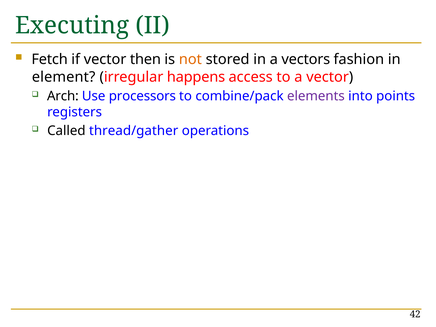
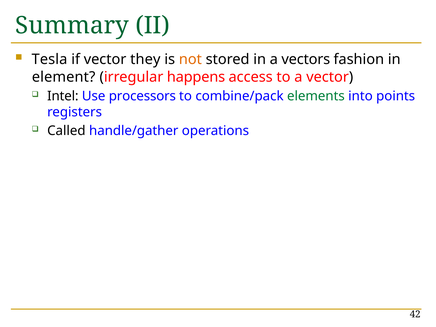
Executing: Executing -> Summary (72, 26)
Fetch: Fetch -> Tesla (49, 59)
then: then -> they (145, 59)
Arch: Arch -> Intel (63, 96)
elements colour: purple -> green (316, 96)
thread/gather: thread/gather -> handle/gather (134, 131)
